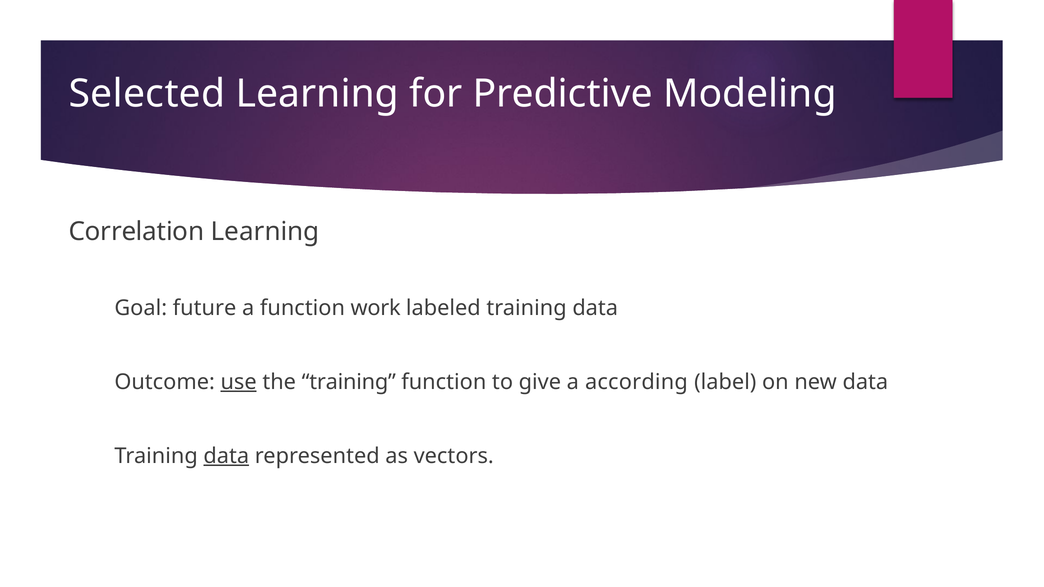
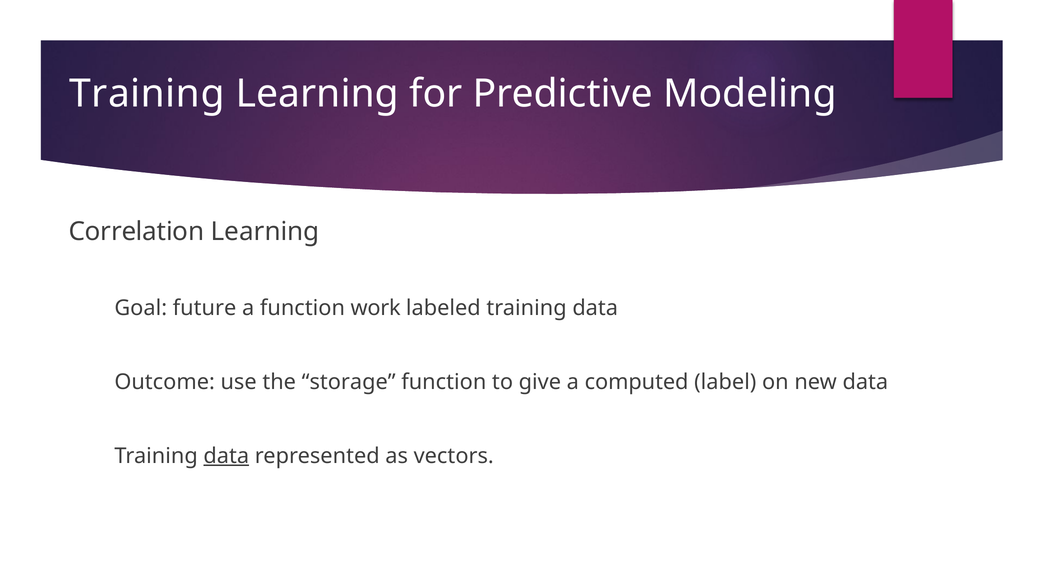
Selected: Selected -> Training (147, 94)
use underline: present -> none (239, 382)
the training: training -> storage (349, 382)
according: according -> computed (637, 382)
